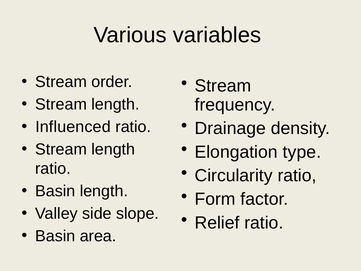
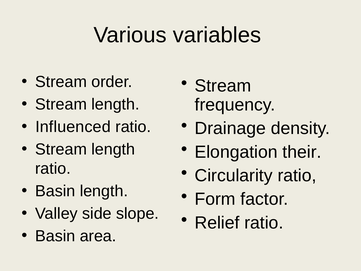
type: type -> their (302, 152)
